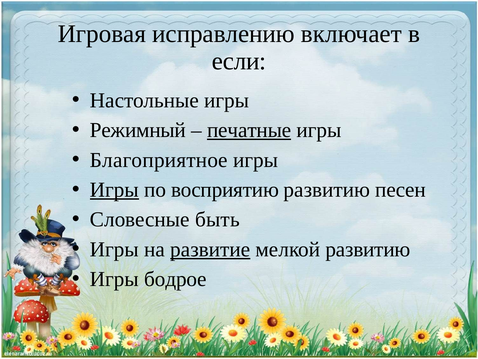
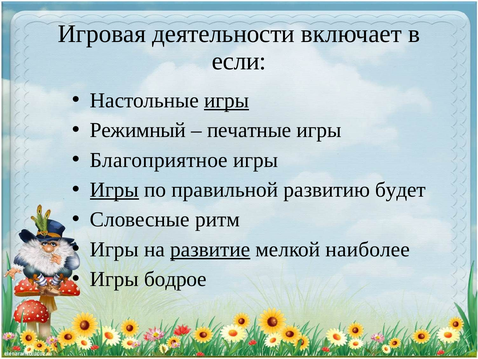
исправлению: исправлению -> деятельности (224, 34)
игры underline: none -> present (227, 100)
печатные underline: present -> none (249, 130)
восприятию: восприятию -> правильной (225, 190)
песен: песен -> будет (401, 190)
быть: быть -> ритм (217, 219)
мелкой развитию: развитию -> наиболее (368, 249)
